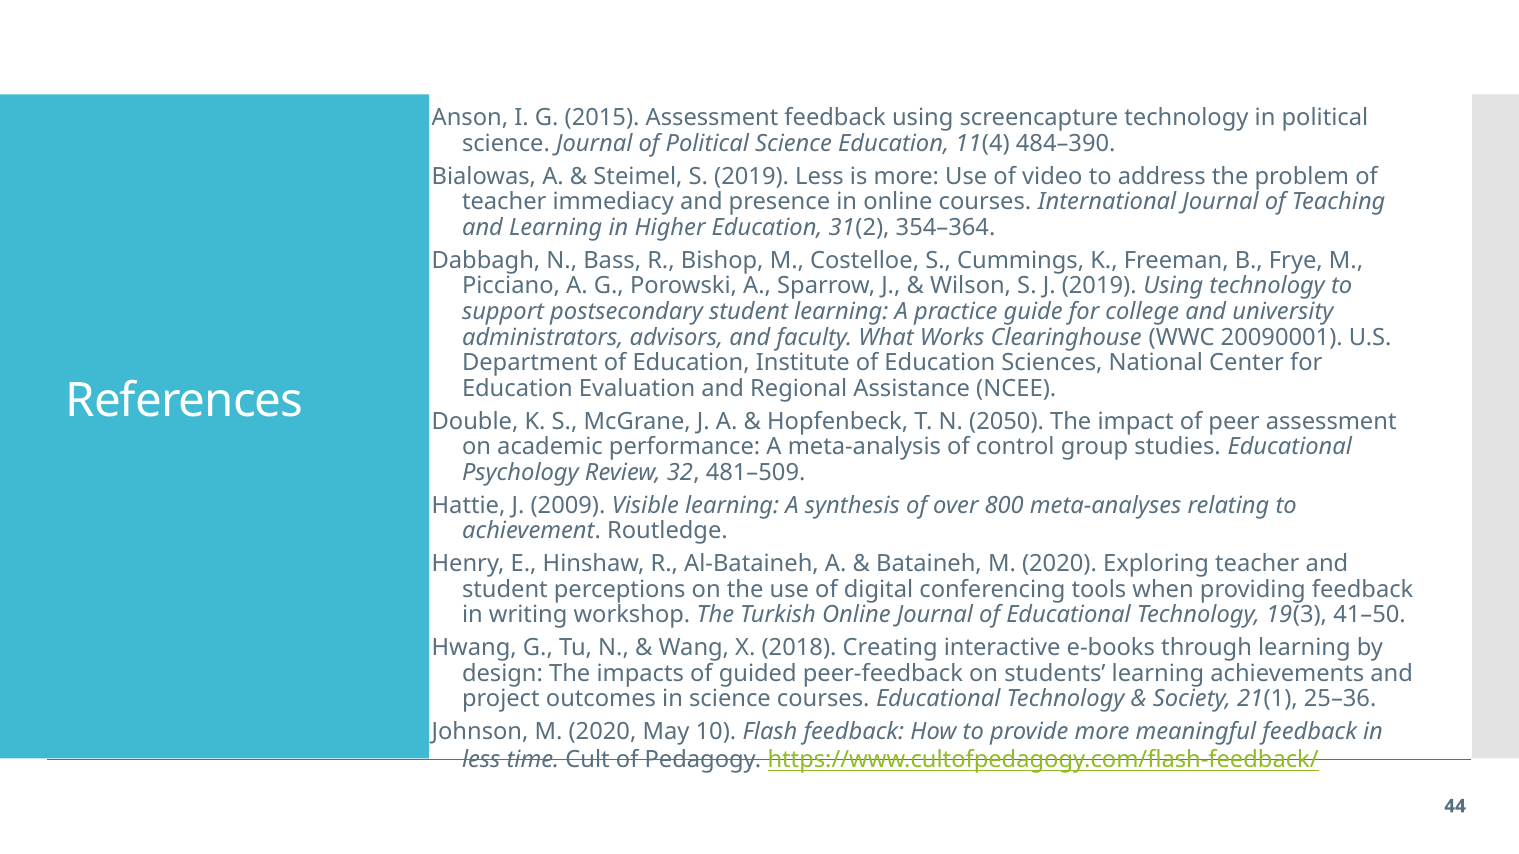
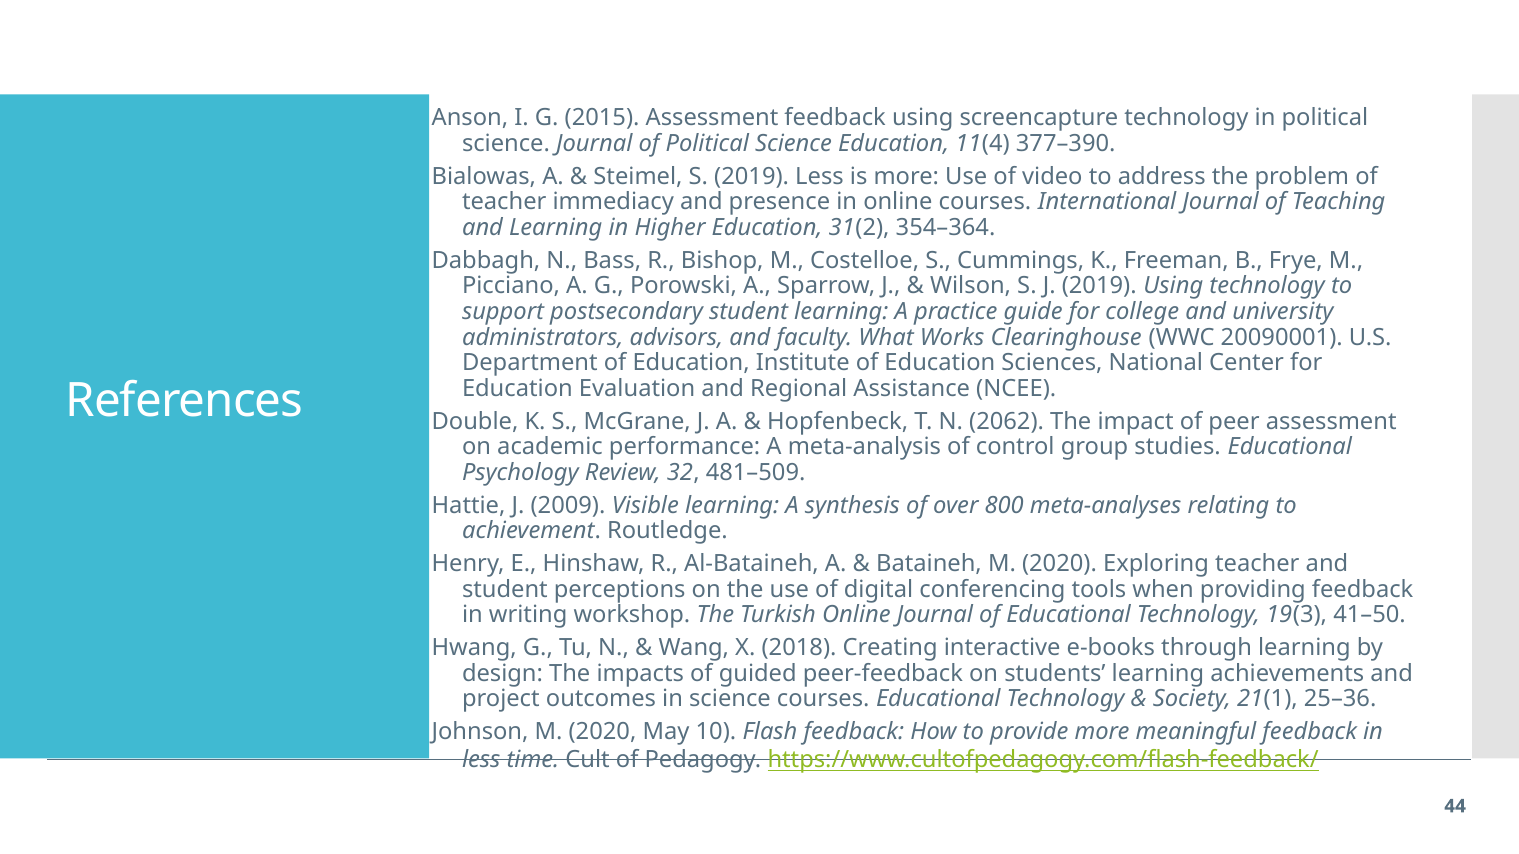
484–390: 484–390 -> 377–390 (1066, 144)
2050: 2050 -> 2062 (1007, 421)
